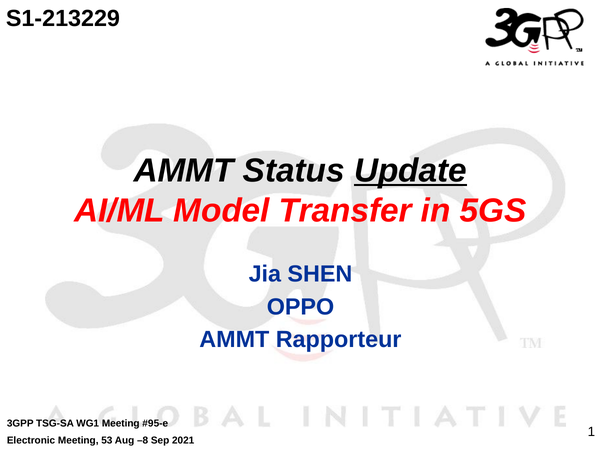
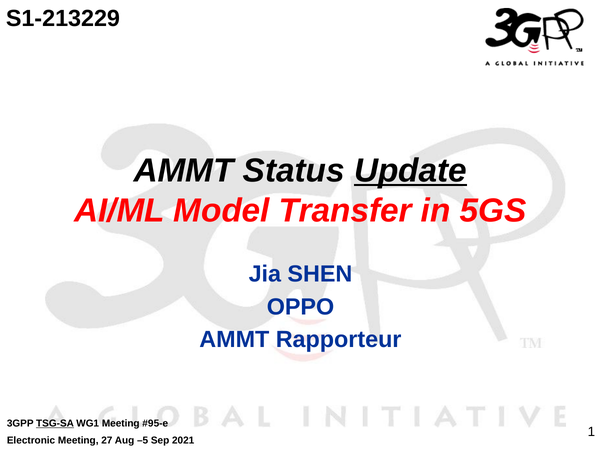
TSG-SA underline: none -> present (55, 423)
53: 53 -> 27 (107, 440)
–8: –8 -> –5 (143, 440)
